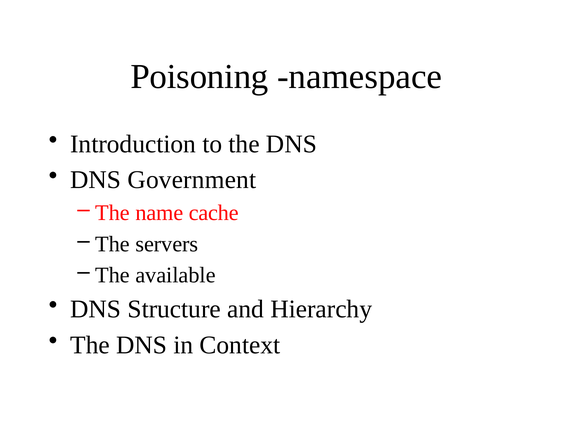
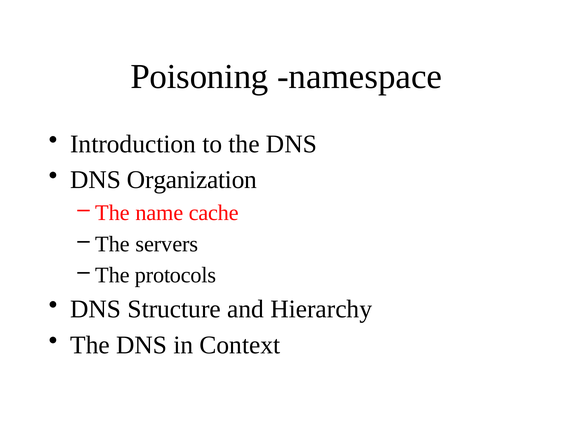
Government: Government -> Organization (192, 180)
available: available -> protocols (176, 275)
